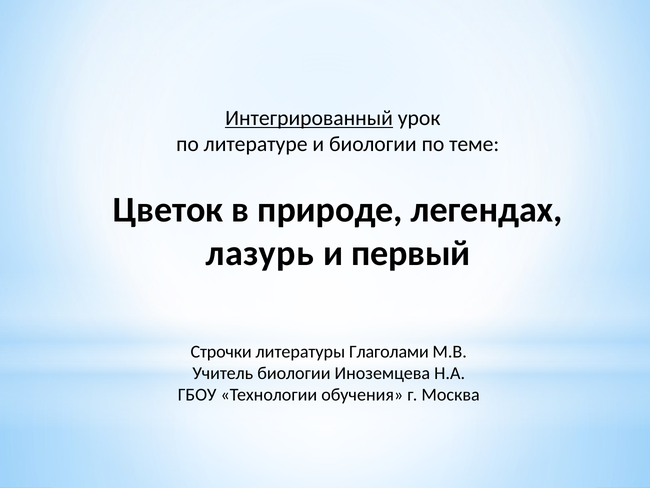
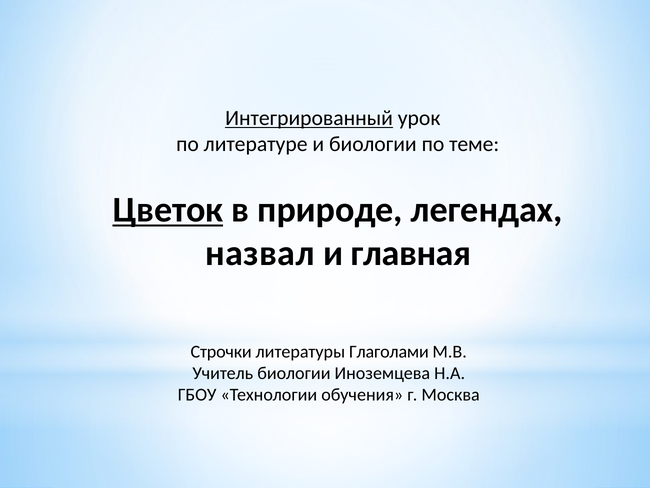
Цветок underline: none -> present (168, 210)
лазурь: лазурь -> назвал (260, 253)
первый: первый -> главная (411, 253)
